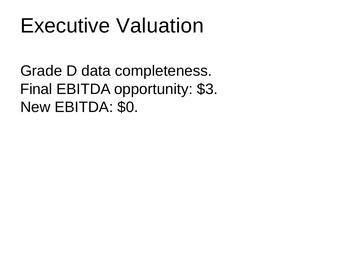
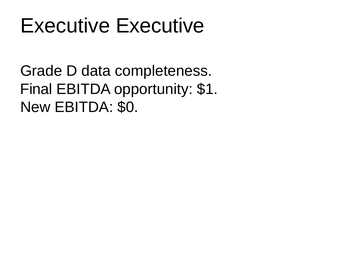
Executive Valuation: Valuation -> Executive (160, 26)
$3: $3 -> $1 (207, 89)
